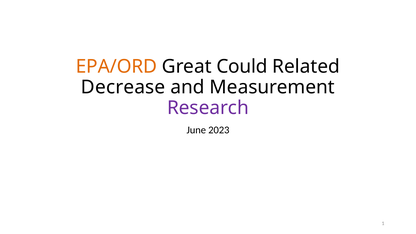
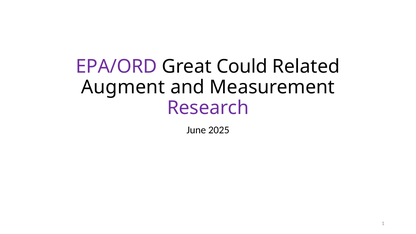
EPA/ORD colour: orange -> purple (116, 67)
Decrease: Decrease -> Augment (123, 87)
2023: 2023 -> 2025 (219, 130)
